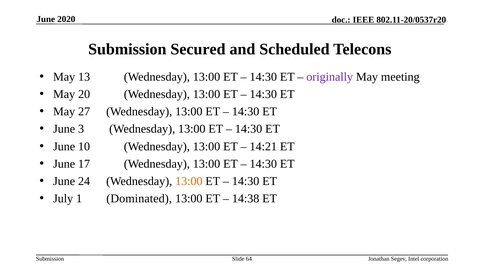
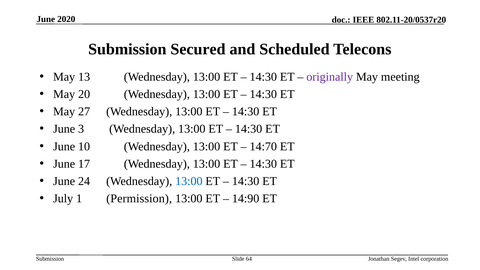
14:21: 14:21 -> 14:70 (263, 146)
13:00 colour: orange -> blue (189, 181)
Dominated: Dominated -> Permission (139, 199)
14:38: 14:38 -> 14:90 (246, 199)
